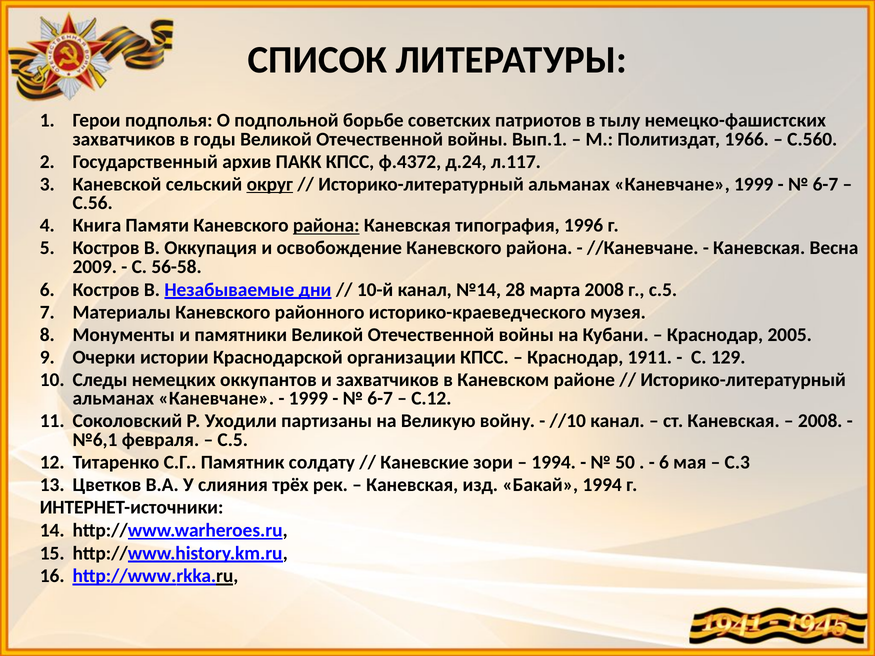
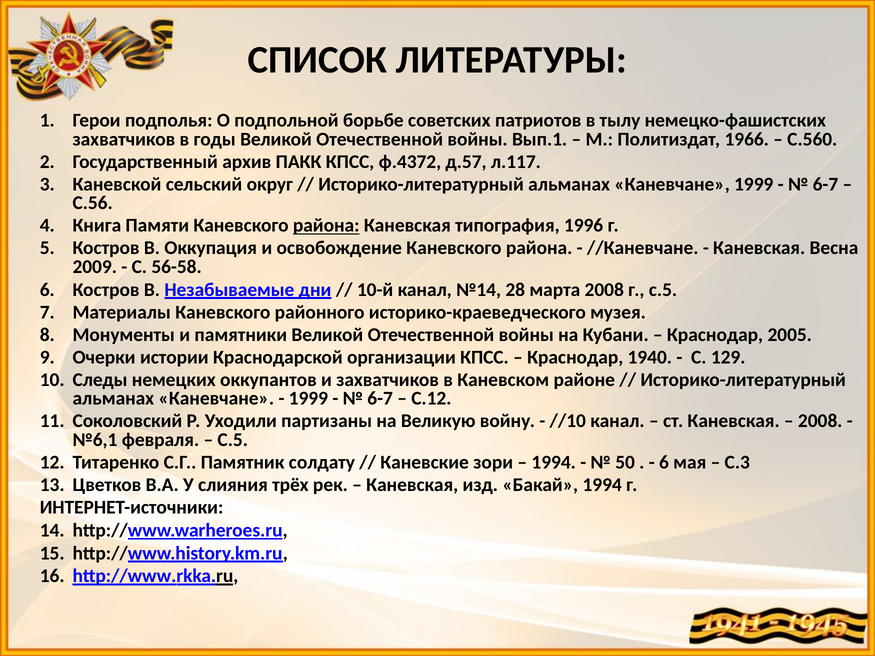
д.24: д.24 -> д.57 (466, 162)
округ underline: present -> none (270, 184)
1911: 1911 -> 1940 (650, 357)
